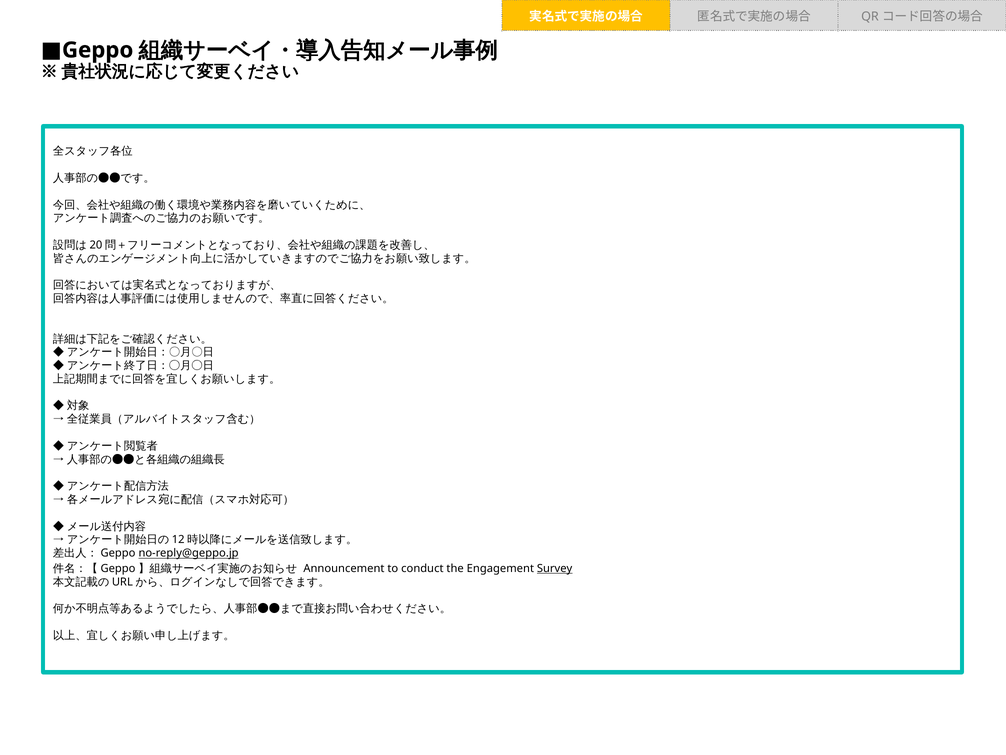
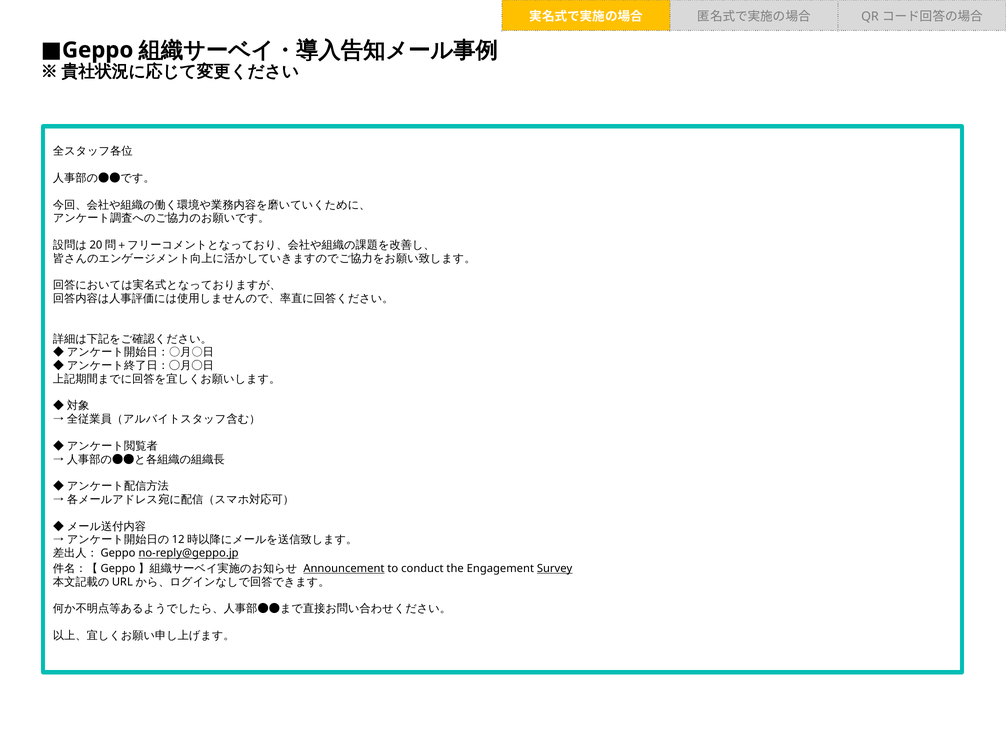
Announcement underline: none -> present (344, 568)
